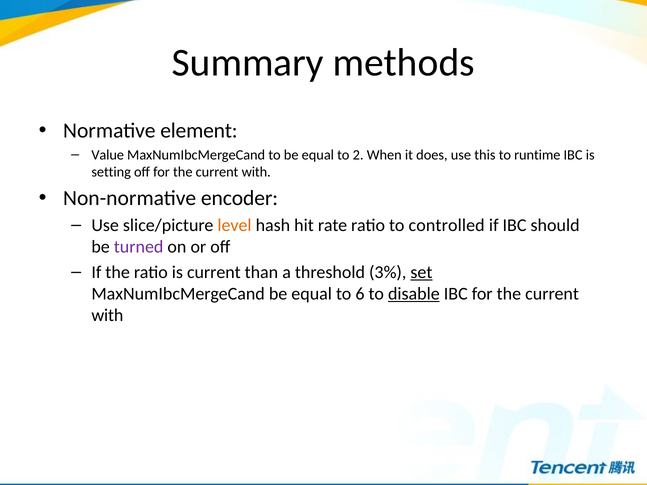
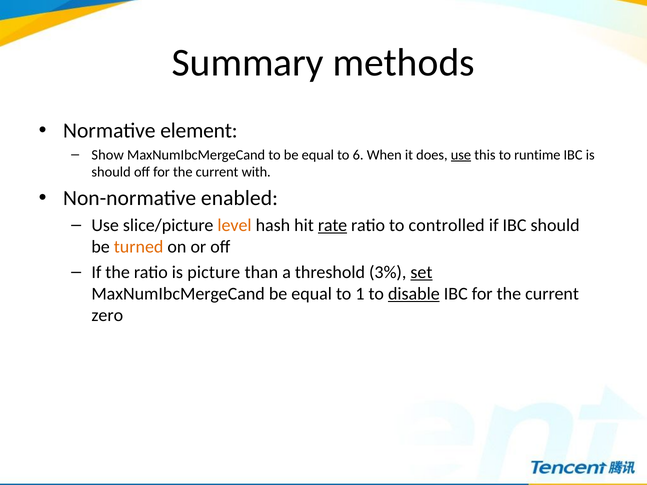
Value: Value -> Show (108, 155)
2: 2 -> 6 (358, 155)
use underline: none -> present (461, 155)
setting: setting -> should (111, 172)
encoder: encoder -> enabled (239, 198)
rate underline: none -> present (333, 226)
turned colour: purple -> orange (139, 247)
is current: current -> picture (214, 272)
6: 6 -> 1 (360, 294)
with: with -> zero (107, 315)
